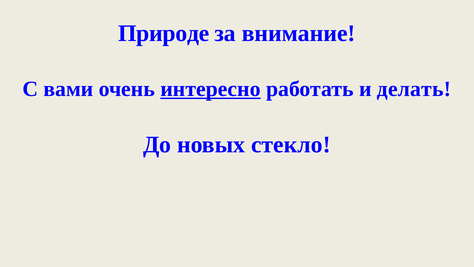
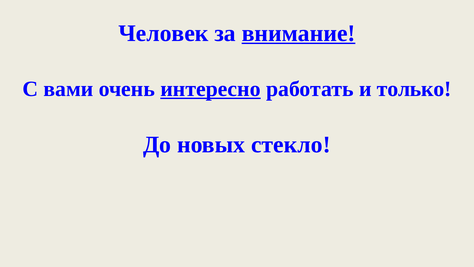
Природе: Природе -> Человек (164, 33)
внимание underline: none -> present (299, 33)
делать: делать -> только (414, 89)
